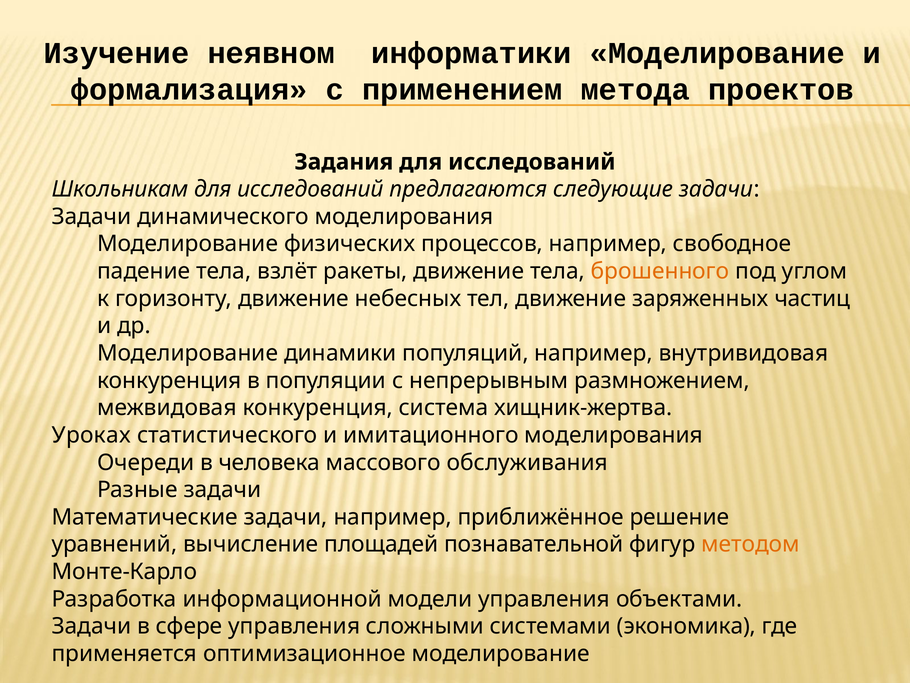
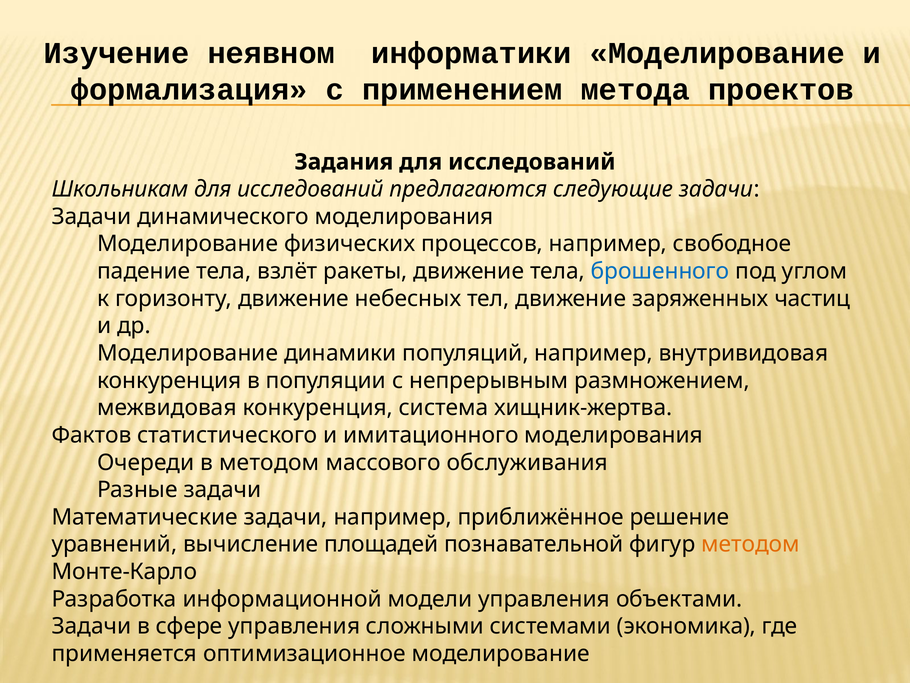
брошенного colour: orange -> blue (660, 271)
Уроках: Уроках -> Фактов (91, 435)
в человека: человека -> методом (269, 462)
